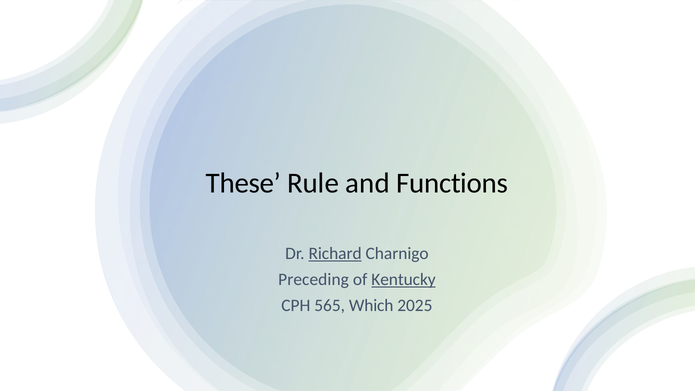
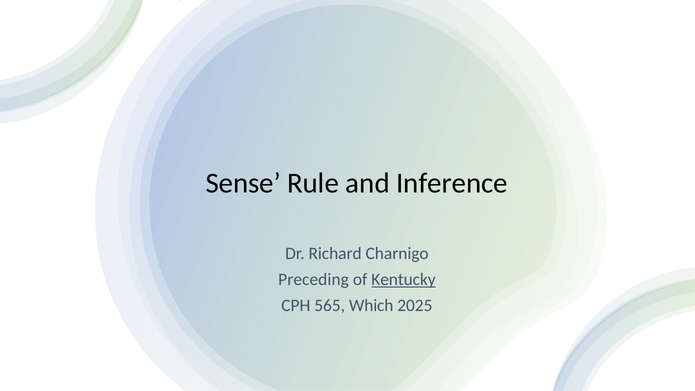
These: These -> Sense (243, 183)
Functions: Functions -> Inference (452, 183)
Richard underline: present -> none (335, 254)
